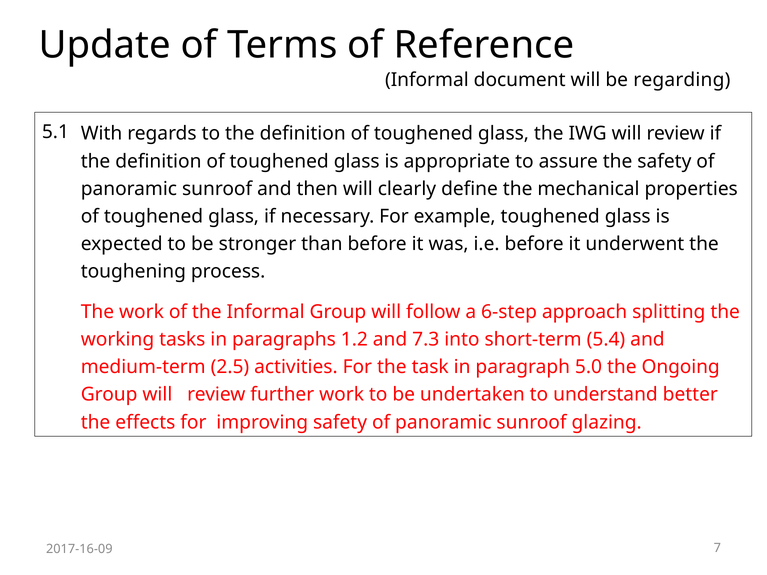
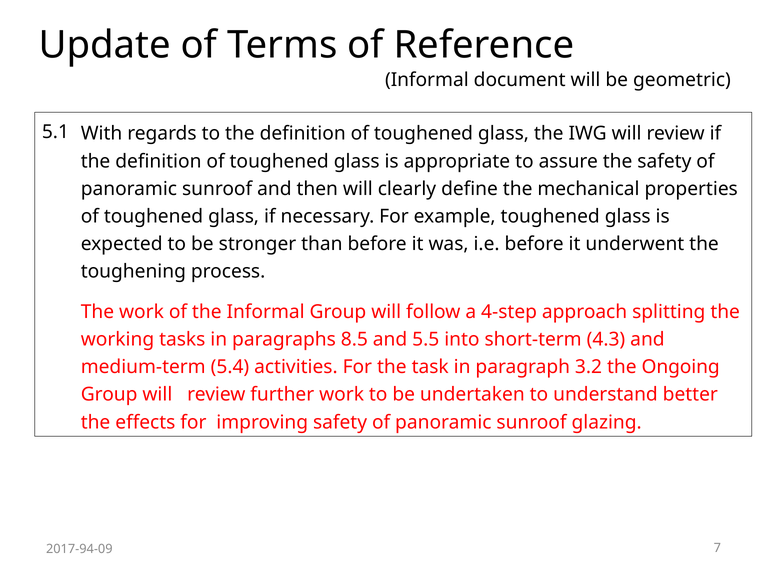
regarding: regarding -> geometric (682, 80)
6-step: 6-step -> 4-step (509, 312)
1.2: 1.2 -> 8.5 (354, 340)
7.3: 7.3 -> 5.5 (426, 340)
5.4: 5.4 -> 4.3 (606, 340)
2.5: 2.5 -> 5.4 (230, 367)
5.0: 5.0 -> 3.2 (589, 367)
2017-16-09: 2017-16-09 -> 2017-94-09 (79, 549)
